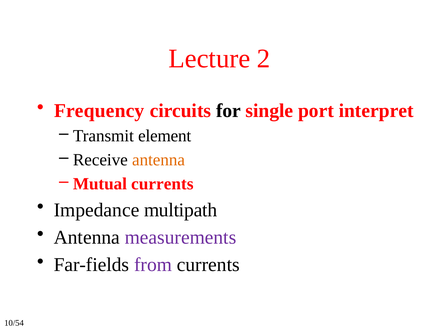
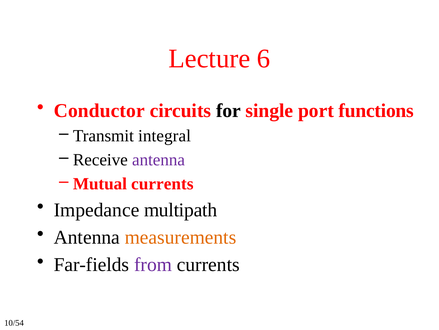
2: 2 -> 6 (264, 59)
Frequency: Frequency -> Conductor (99, 110)
interpret: interpret -> functions (376, 110)
element: element -> integral (165, 136)
antenna colour: orange -> purple (159, 160)
measurements colour: purple -> orange (181, 237)
